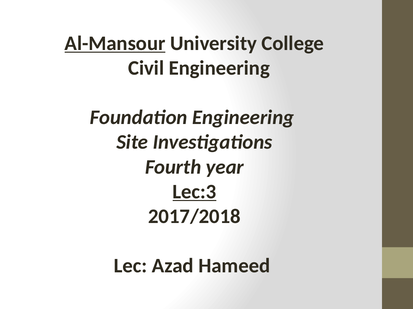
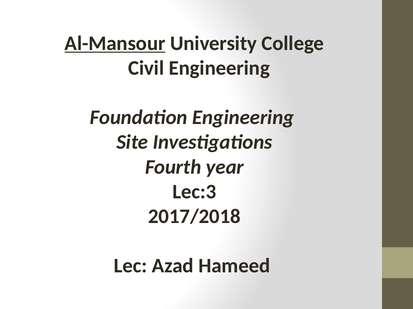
Lec:3 underline: present -> none (194, 192)
